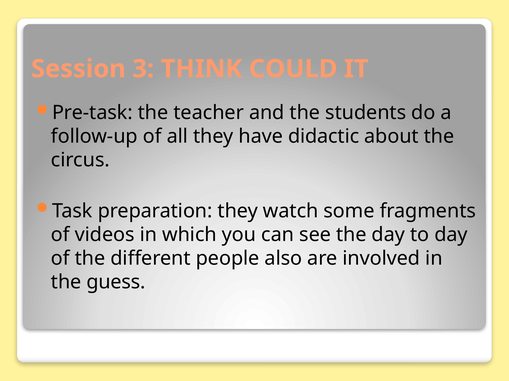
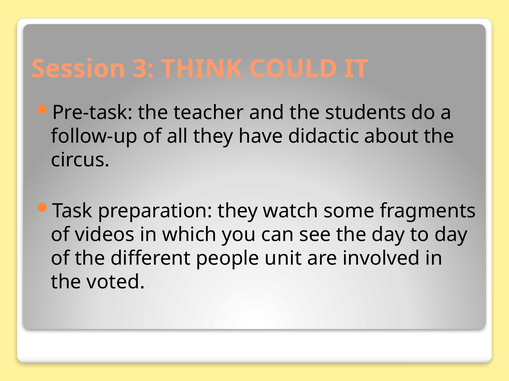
also: also -> unit (283, 259)
guess: guess -> voted (116, 282)
